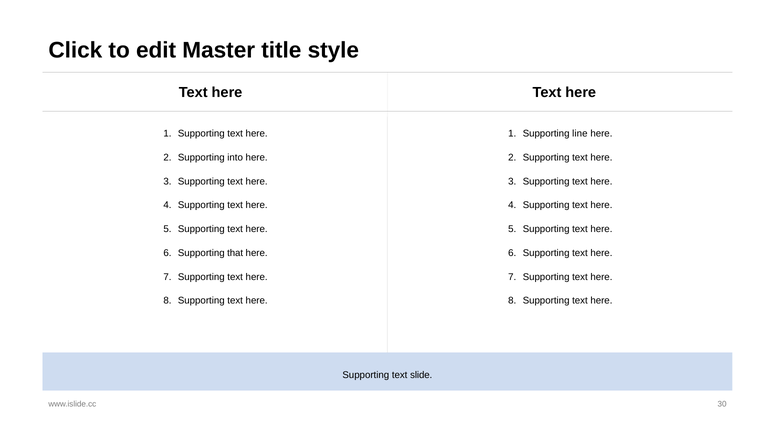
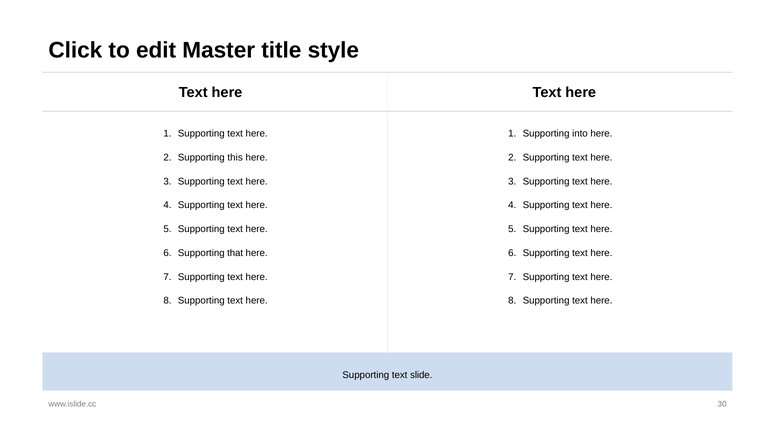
line: line -> into (580, 134)
into: into -> this (235, 157)
